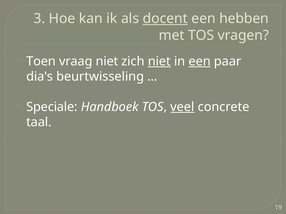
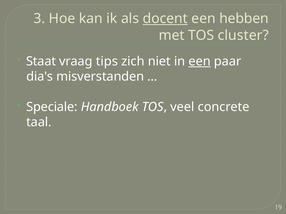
vragen: vragen -> cluster (243, 35)
Toen: Toen -> Staat (41, 61)
vraag niet: niet -> tips (107, 61)
niet underline: present -> none (159, 61)
beurtwisseling: beurtwisseling -> misverstanden (100, 77)
veel underline: present -> none (182, 107)
